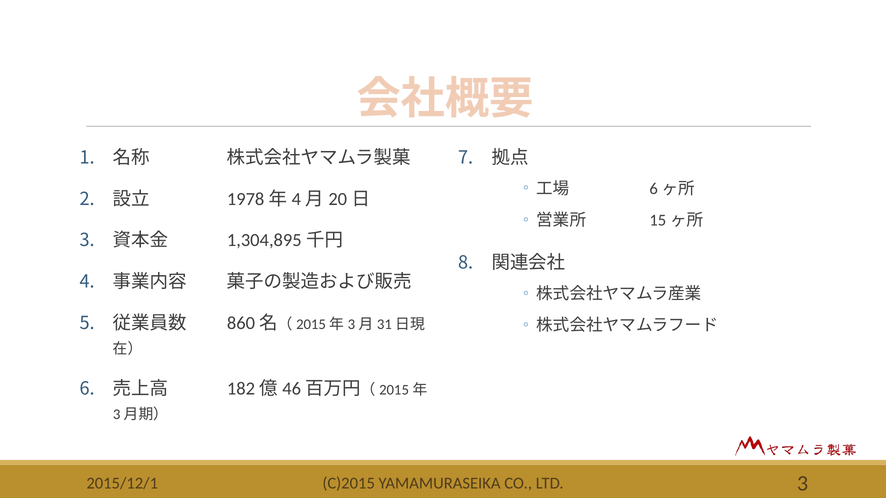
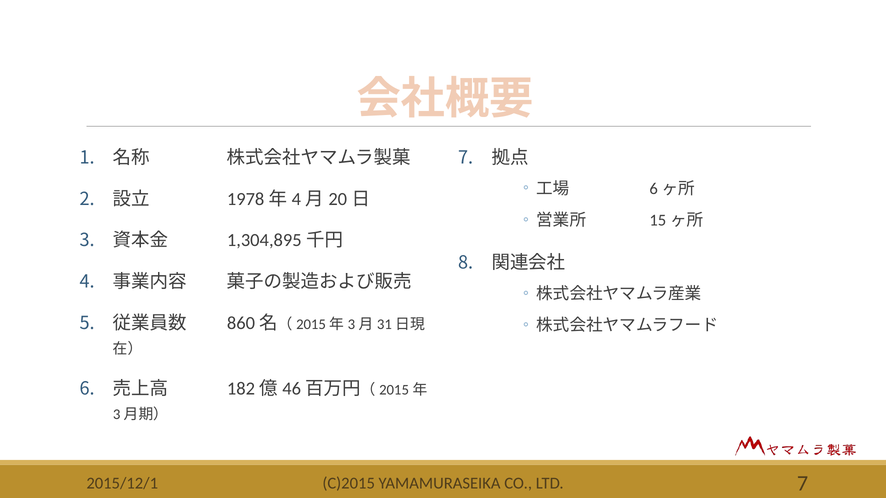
LTD 3: 3 -> 7 (803, 484)
